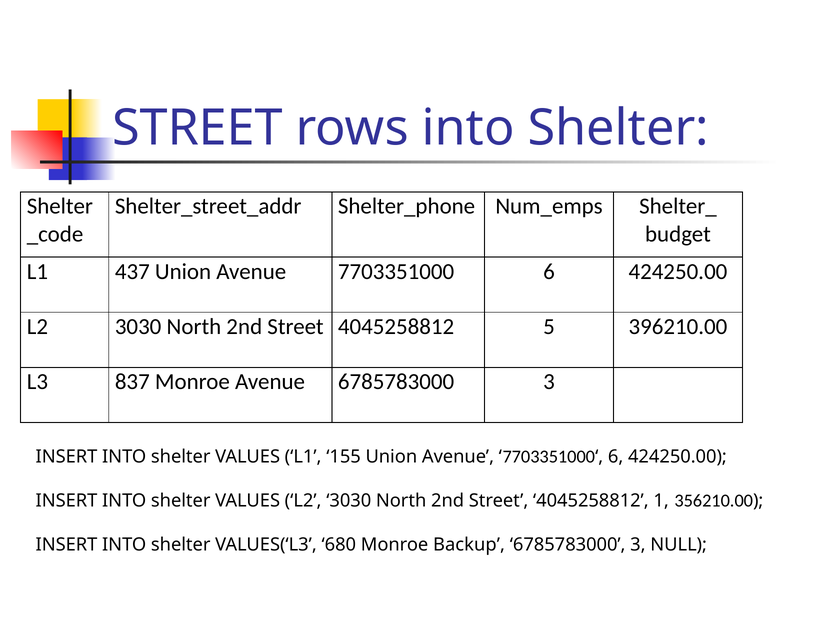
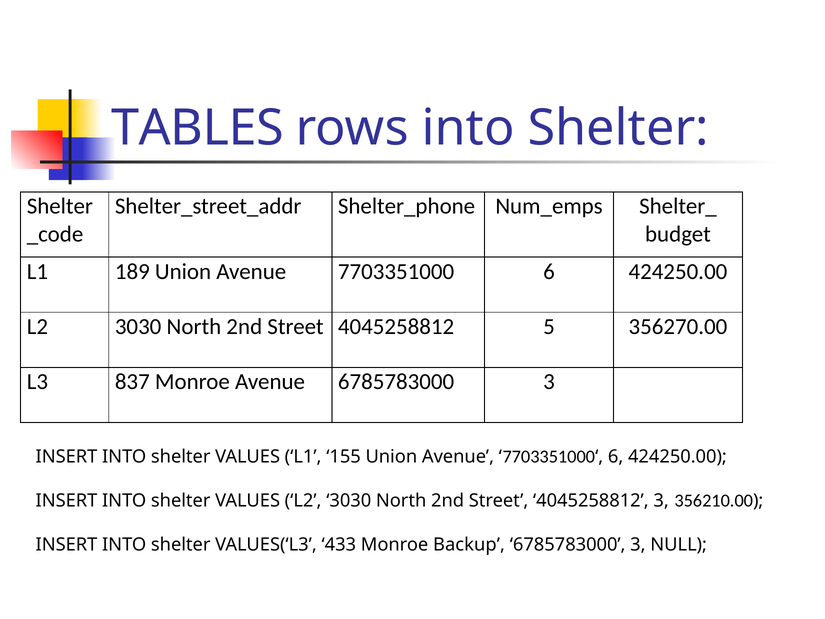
STREET: STREET -> TABLES (198, 128)
437: 437 -> 189 (132, 271)
396210.00: 396210.00 -> 356270.00 (678, 326)
4045258812 1: 1 -> 3 (661, 500)
680: 680 -> 433 (339, 544)
